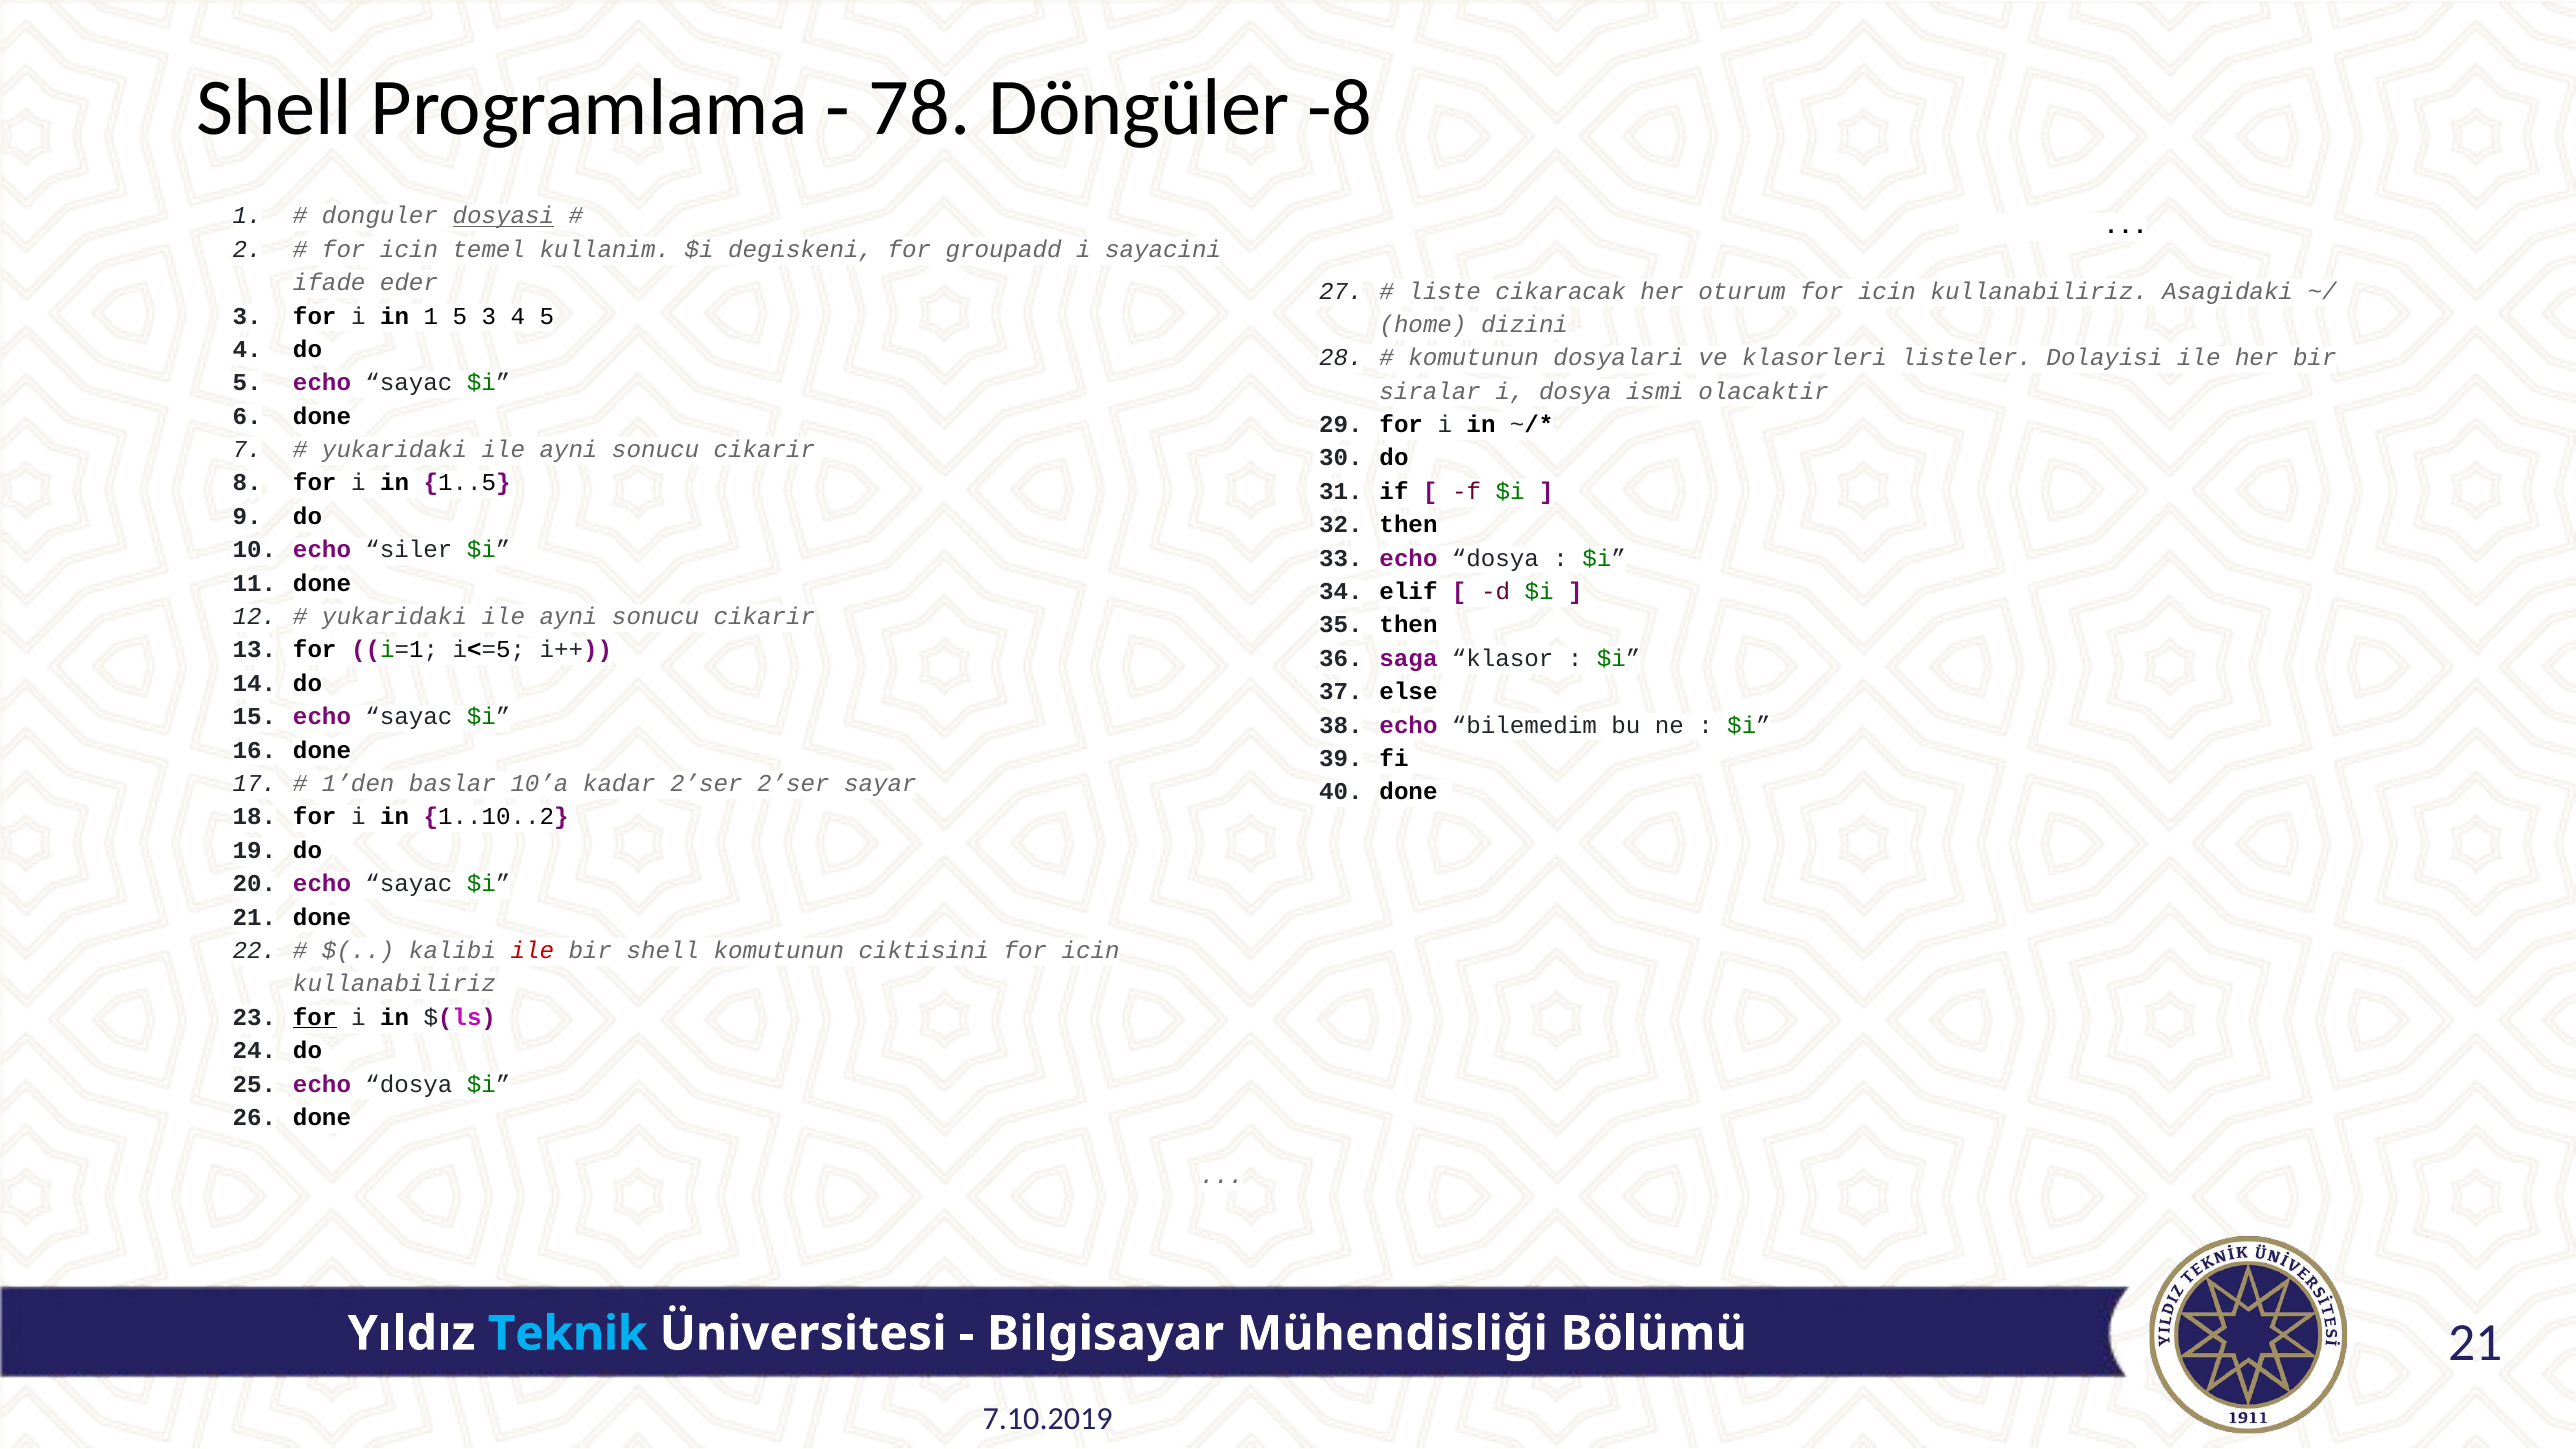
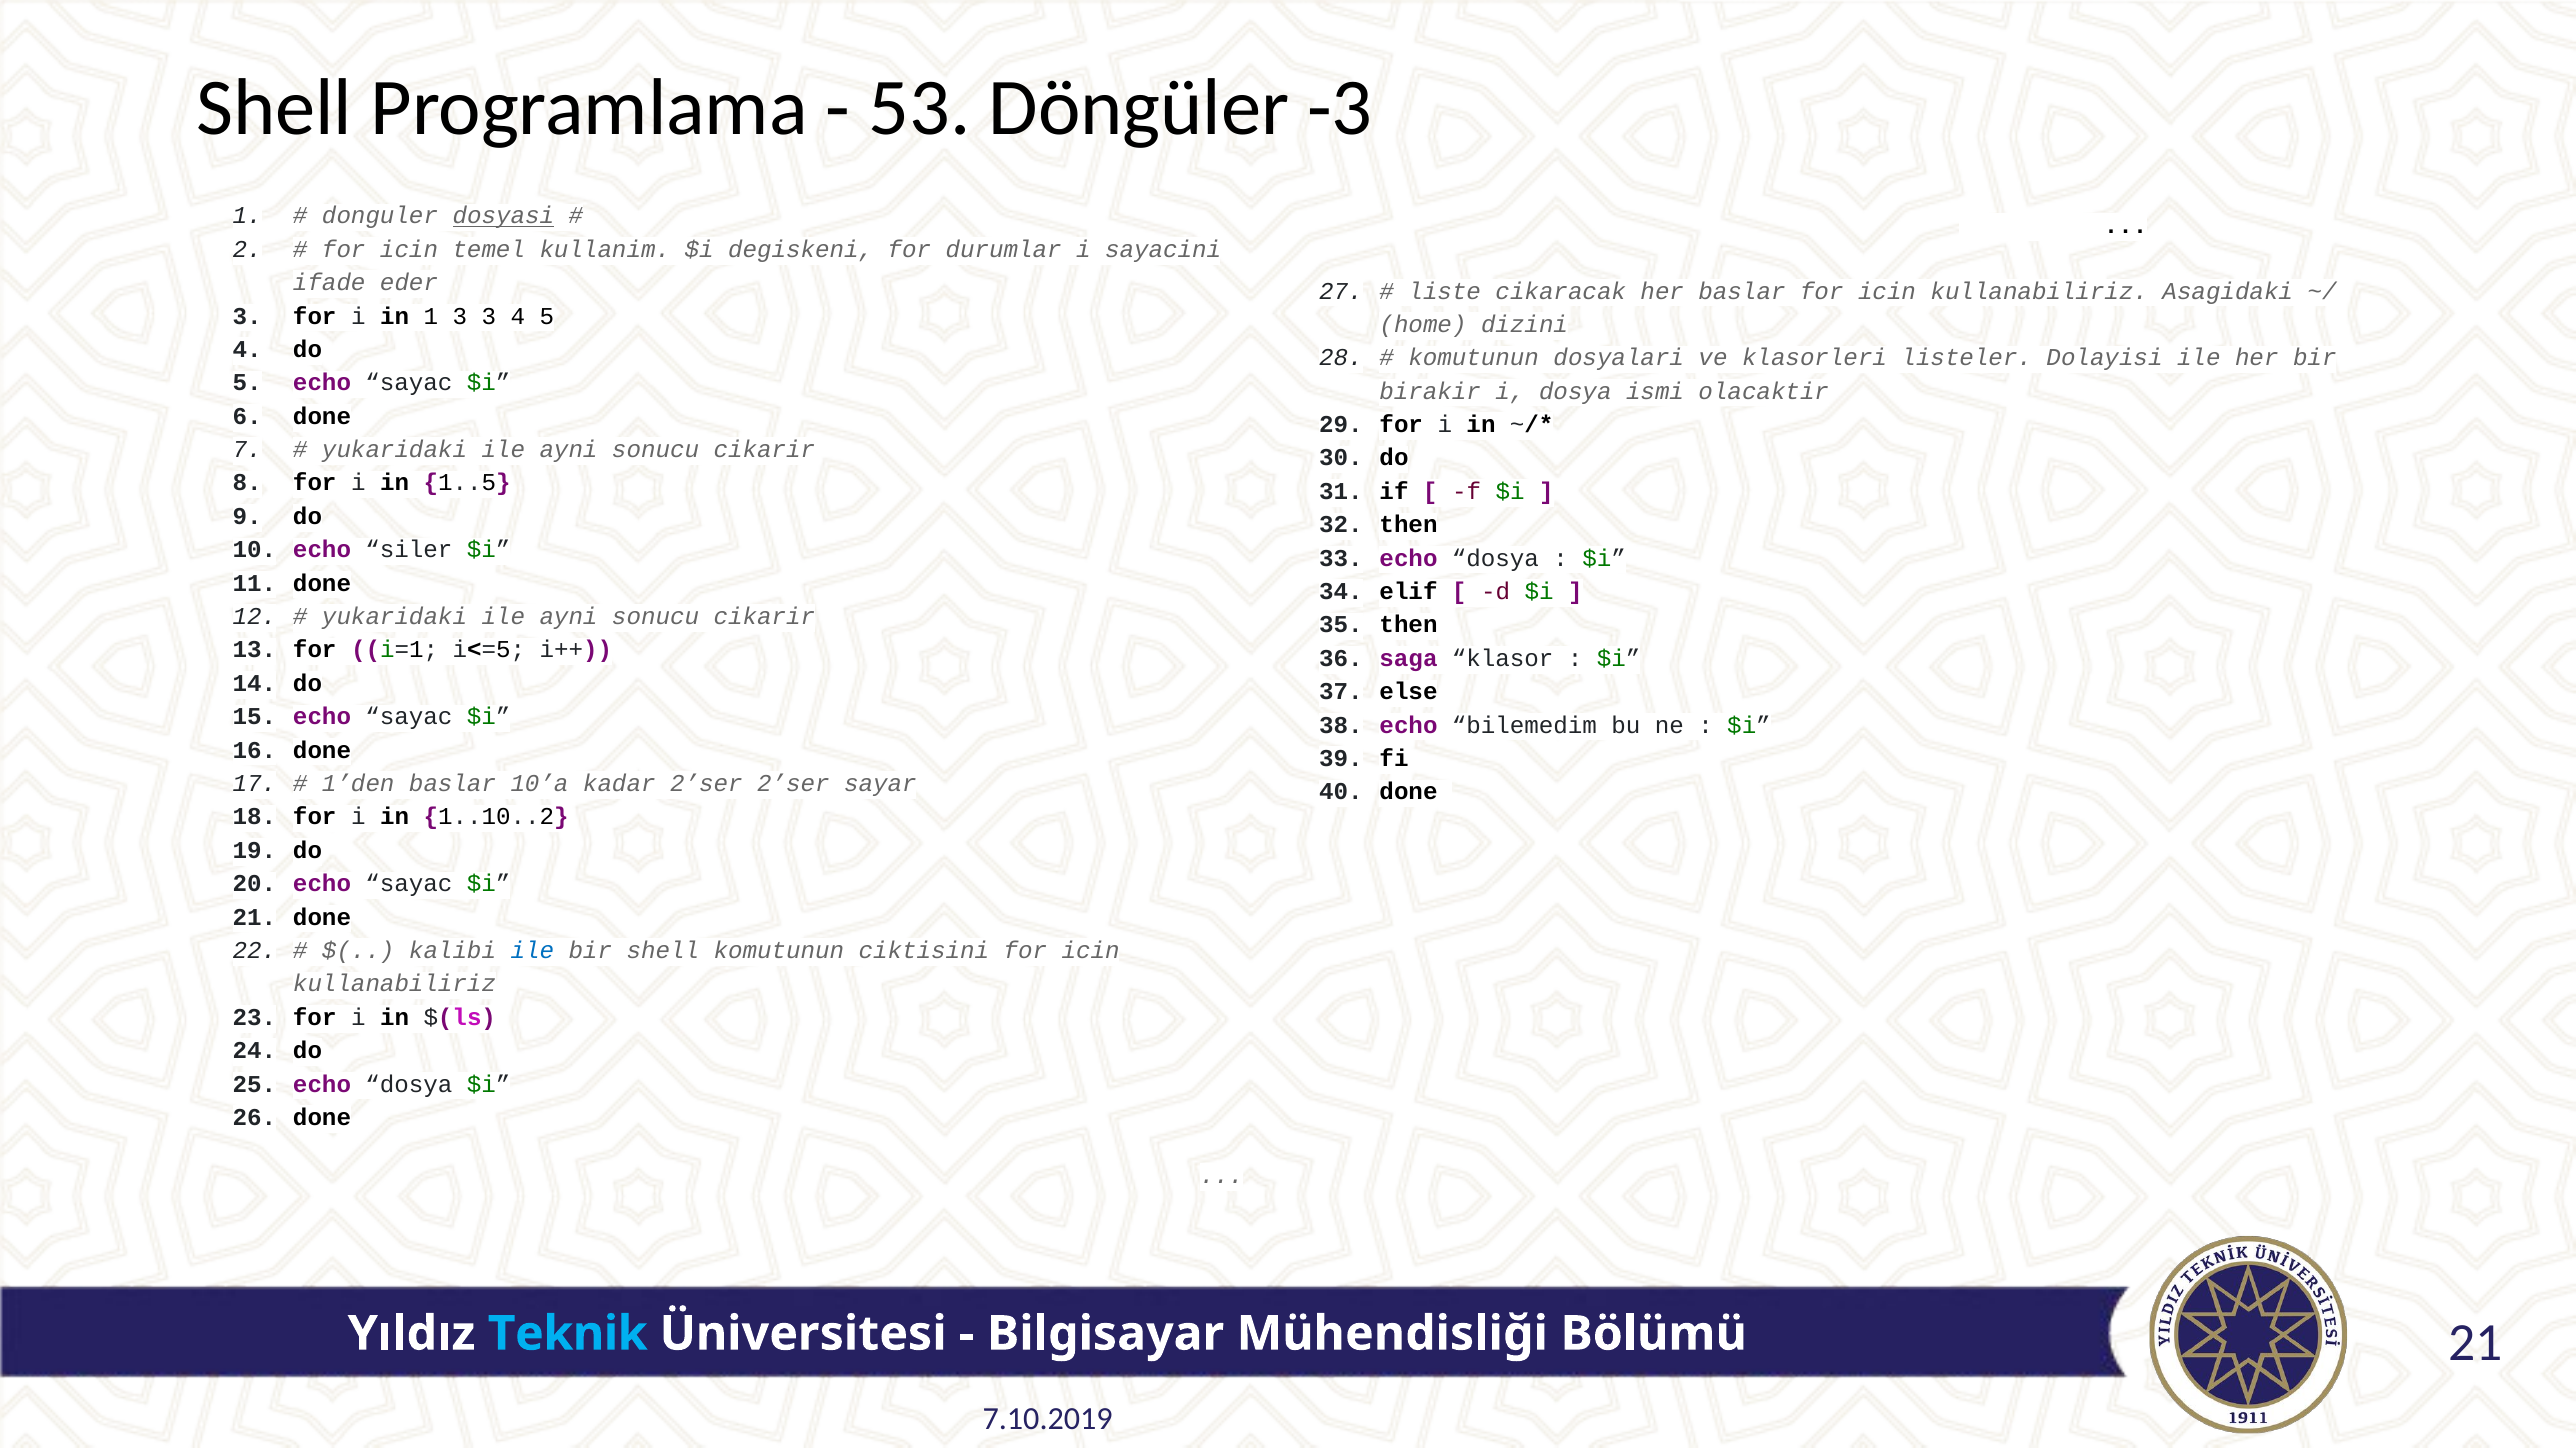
78: 78 -> 53 (920, 108)
-8: -8 -> -3 (1340, 108)
groupadd: groupadd -> durumlar (1004, 249)
her oturum: oturum -> baslar (1742, 291)
1 5: 5 -> 3 (460, 316)
siralar: siralar -> birakir (1430, 391)
ile colour: red -> blue (532, 950)
for underline: present -> none (315, 1017)
